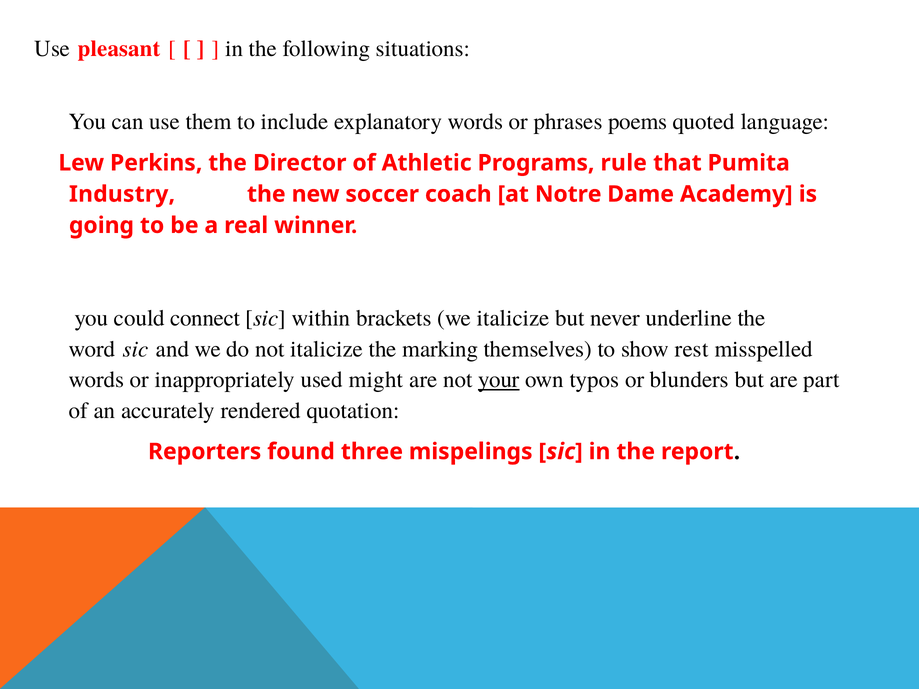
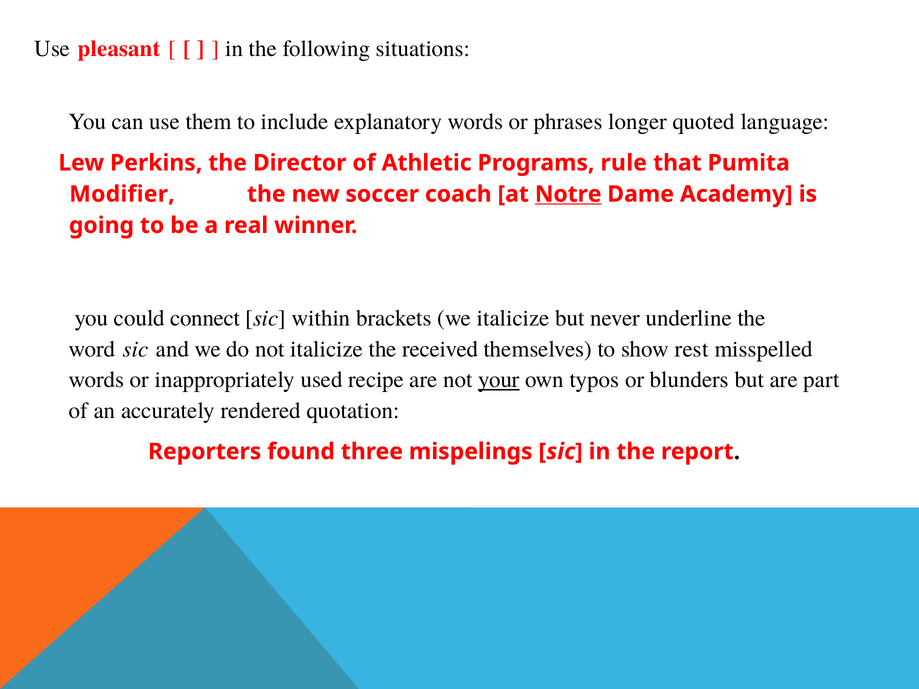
poems: poems -> longer (638, 122)
Industry: Industry -> Modifier (122, 194)
Notre underline: none -> present (568, 194)
marking: marking -> received (440, 349)
might: might -> recipe (376, 380)
